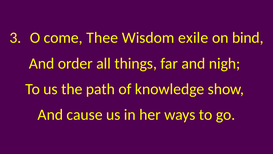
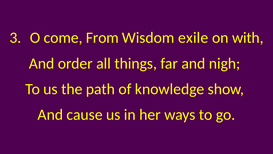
Thee: Thee -> From (102, 38)
bind: bind -> with (248, 38)
